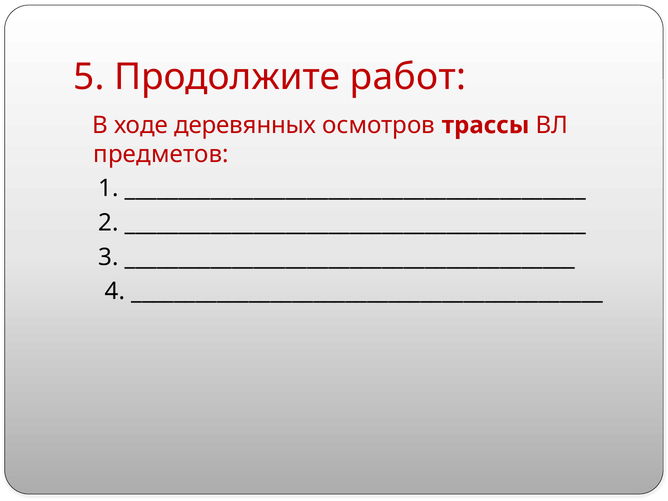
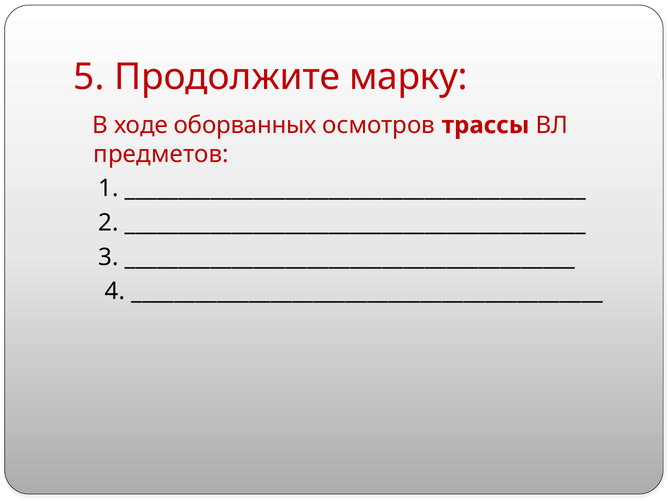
работ: работ -> марку (408, 77)
деревянных: деревянных -> оборванных (245, 125)
